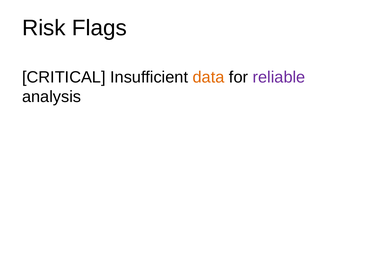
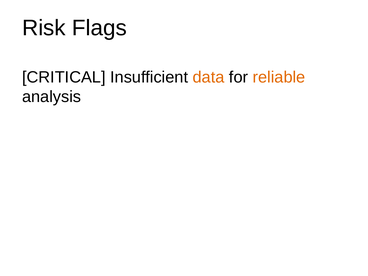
reliable colour: purple -> orange (279, 77)
